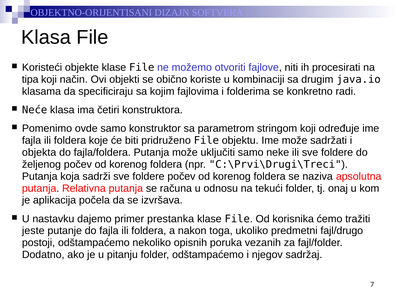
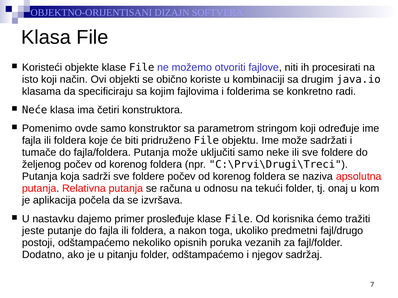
tipa: tipa -> isto (30, 80)
objekta: objekta -> tumače (39, 153)
prestanka: prestanka -> prosleđuje (171, 219)
